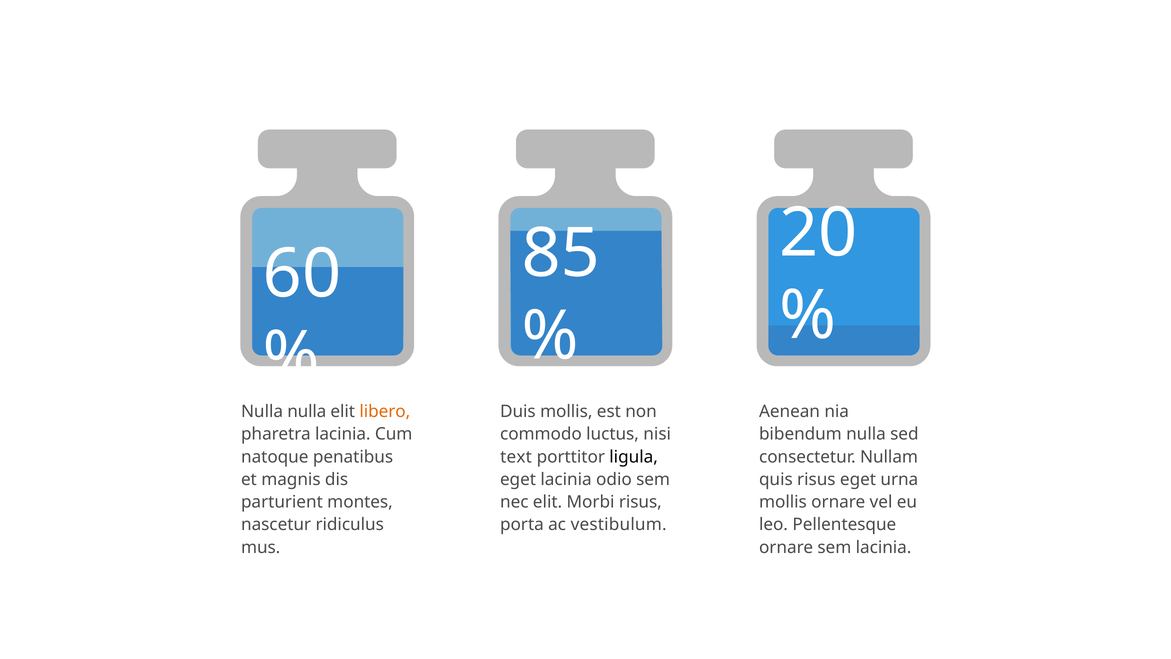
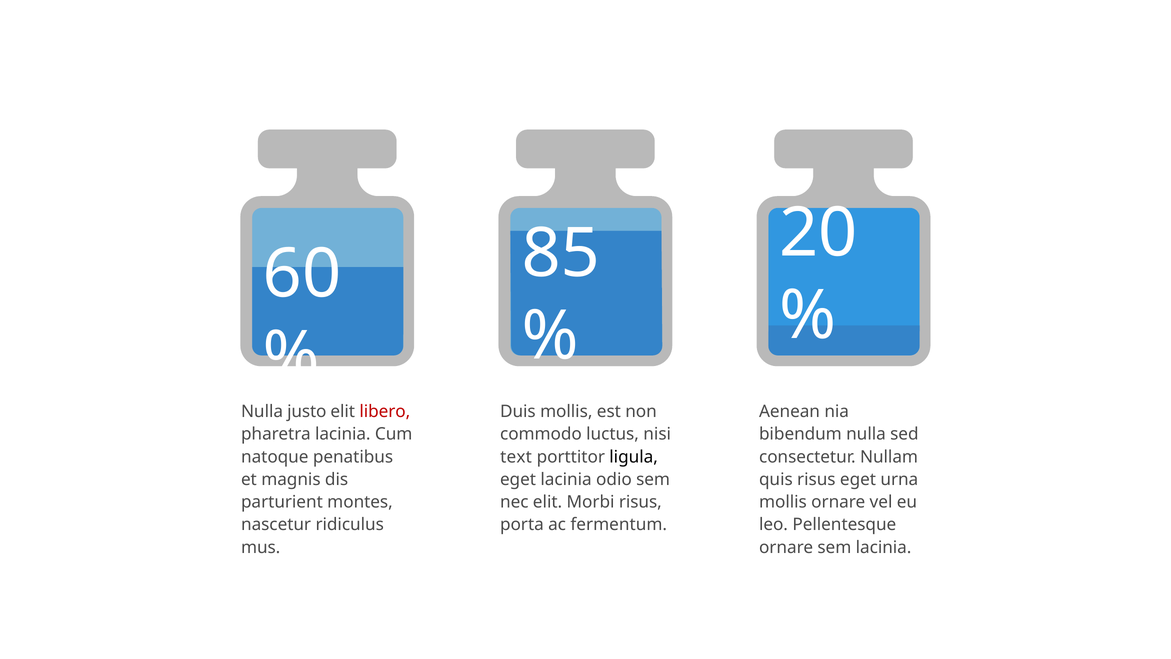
Nulla nulla: nulla -> justo (307, 411)
libero colour: orange -> red (385, 411)
vestibulum: vestibulum -> fermentum (619, 525)
